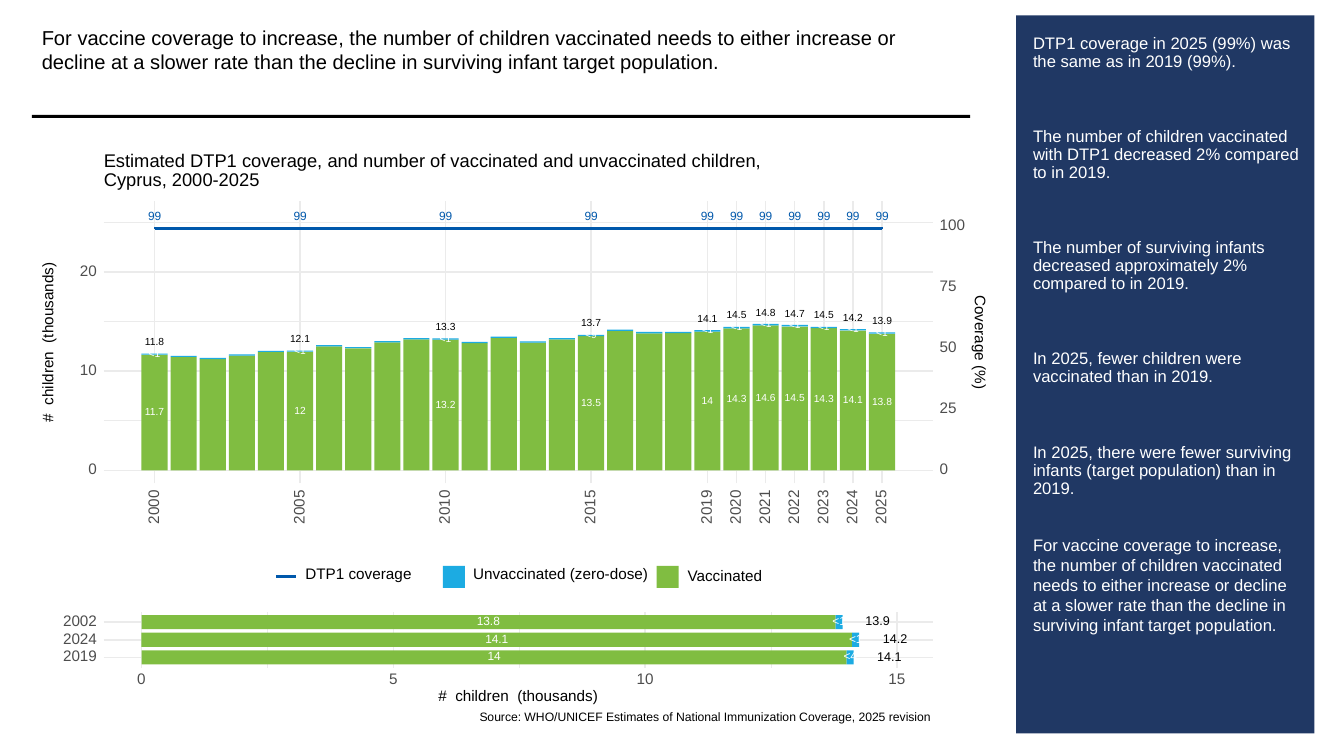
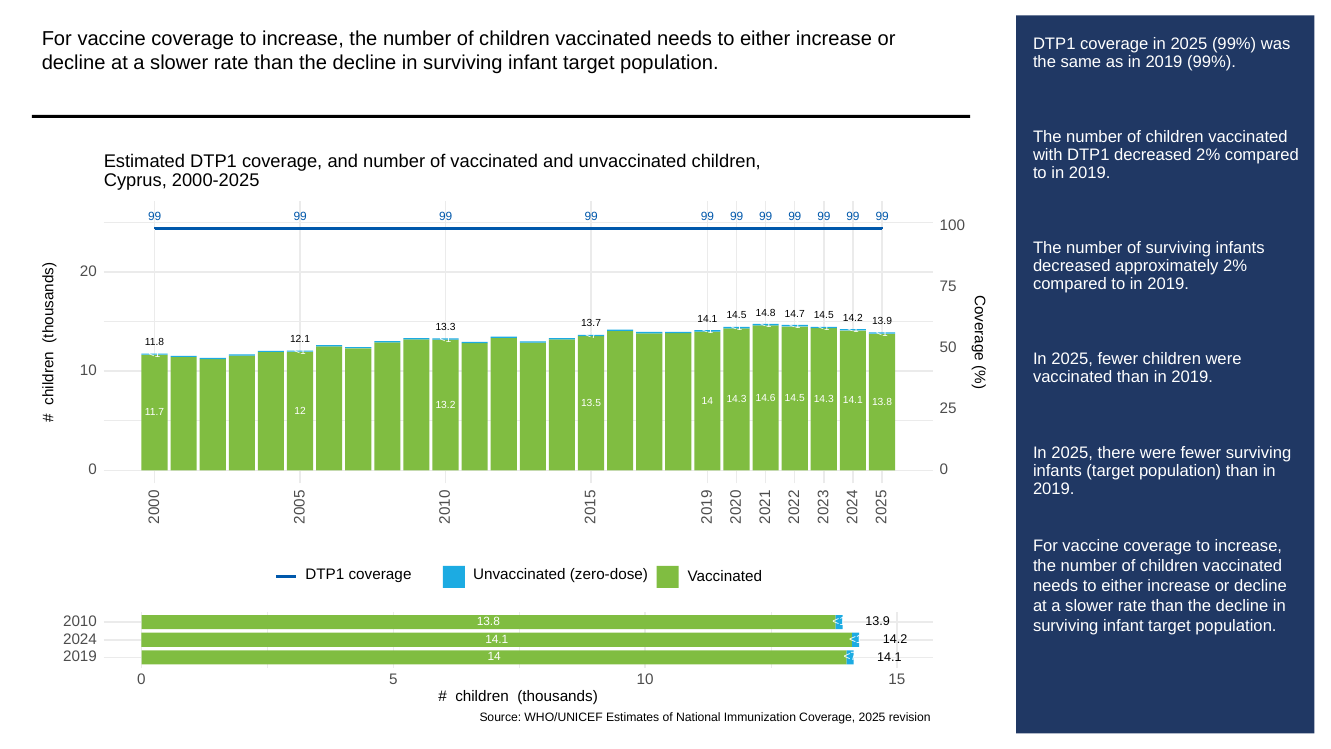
<9: <9 -> <7 (591, 335)
2002: 2002 -> 2010 (80, 621)
14 <4: <4 -> <7 (850, 657)
